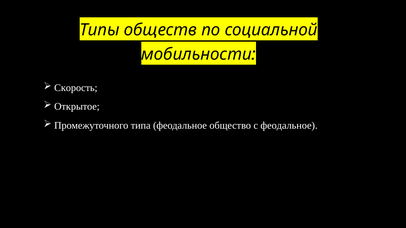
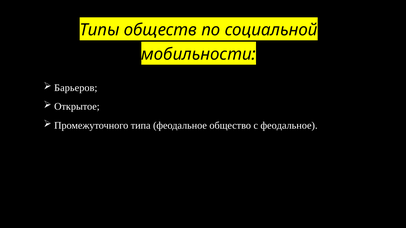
Скорость: Скорость -> Барьеров (76, 88)
